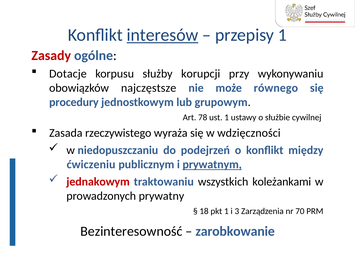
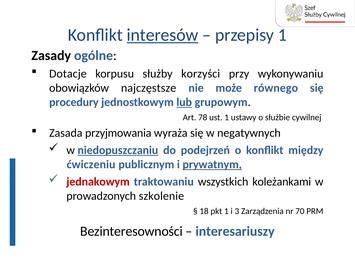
Zasady colour: red -> black (51, 55)
korupcji: korupcji -> korzyści (201, 74)
lub underline: none -> present (184, 102)
rzeczywistego: rzeczywistego -> przyjmowania (118, 133)
wdzięczności: wdzięczności -> negatywnych (249, 133)
niedopuszczaniu underline: none -> present (118, 150)
prywatny: prywatny -> szkolenie (161, 195)
Bezinteresowność: Bezinteresowność -> Bezinteresowności (131, 231)
zarobkowanie: zarobkowanie -> interesariuszy (235, 231)
